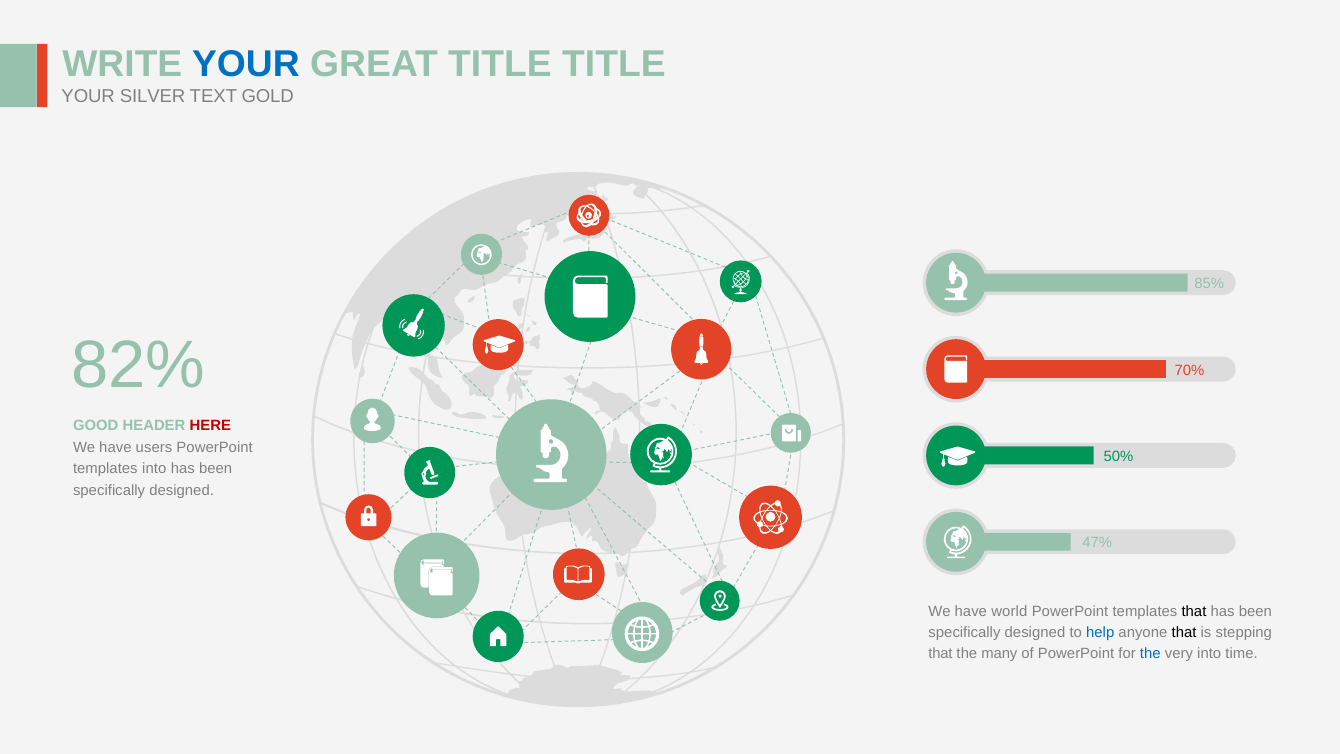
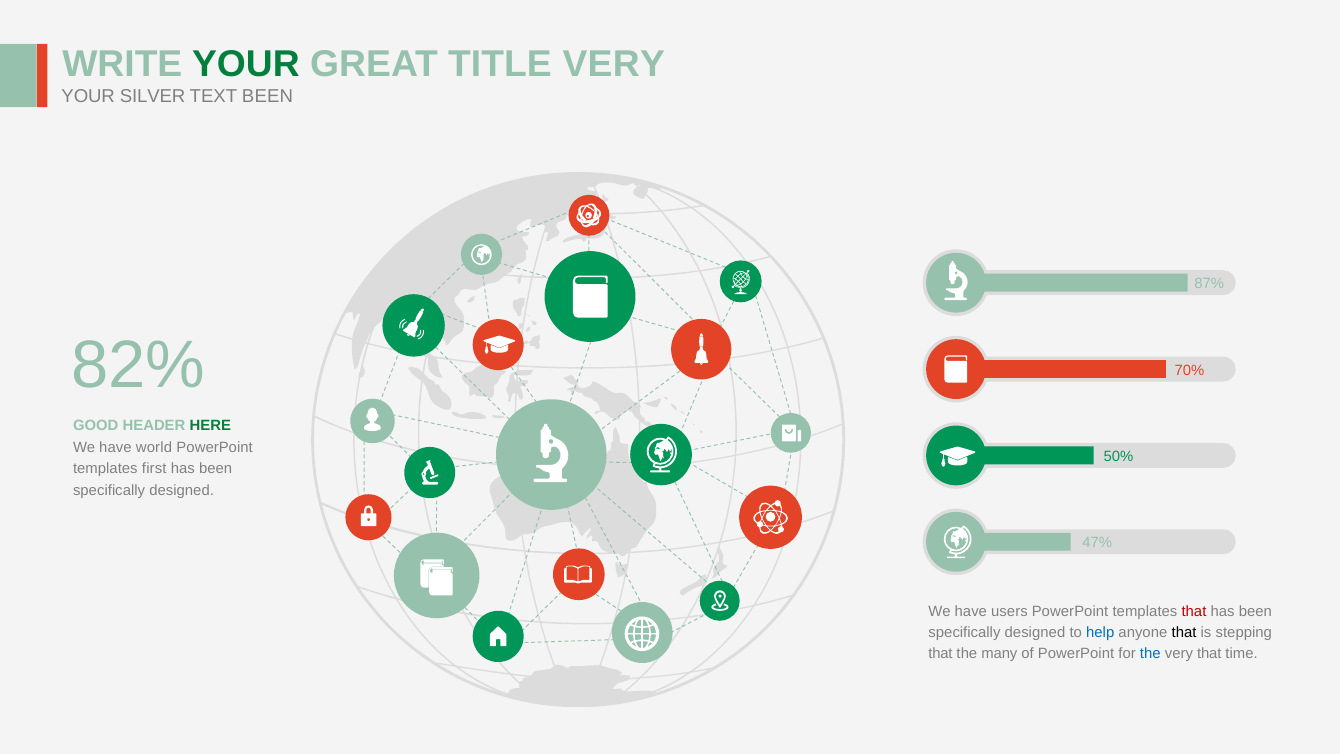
YOUR colour: blue -> green (246, 64)
TITLE TITLE: TITLE -> VERY (614, 64)
TEXT GOLD: GOLD -> BEEN (268, 97)
85%: 85% -> 87% (1209, 284)
HERE colour: red -> green (210, 426)
users: users -> world (154, 447)
templates into: into -> first (154, 468)
world: world -> users (1009, 611)
that colour: black -> red (1194, 611)
very into: into -> that (1209, 654)
